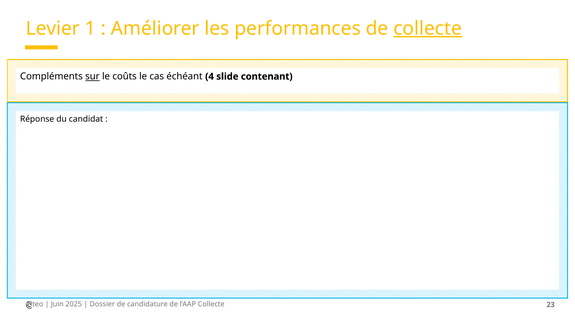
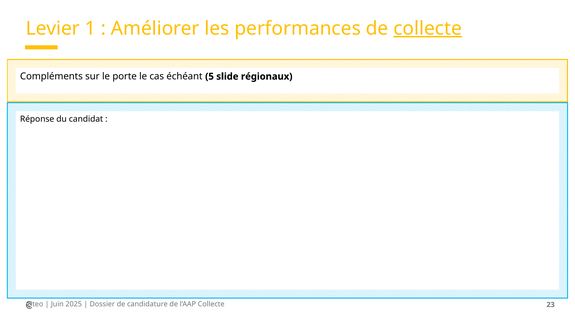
sur underline: present -> none (92, 77)
coûts: coûts -> porte (125, 77)
4: 4 -> 5 (210, 77)
contenant: contenant -> régionaux (267, 77)
